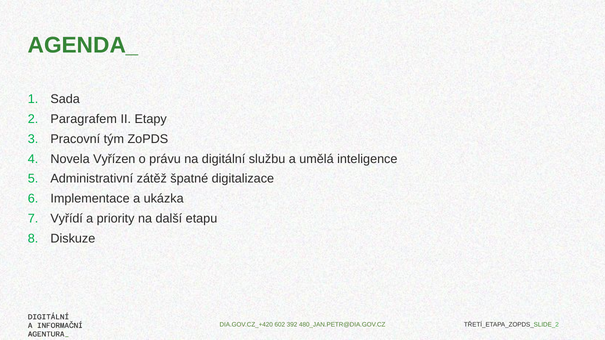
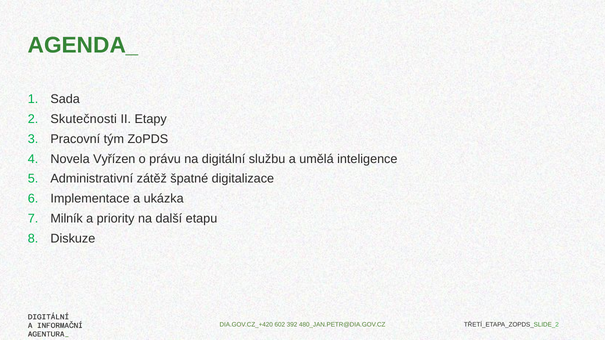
Paragrafem: Paragrafem -> Skutečnosti (84, 119)
Vyřídí: Vyřídí -> Milník (67, 219)
